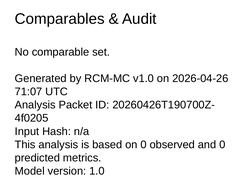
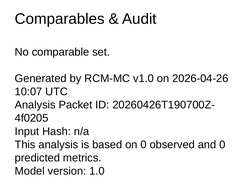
71:07: 71:07 -> 10:07 (29, 91)
